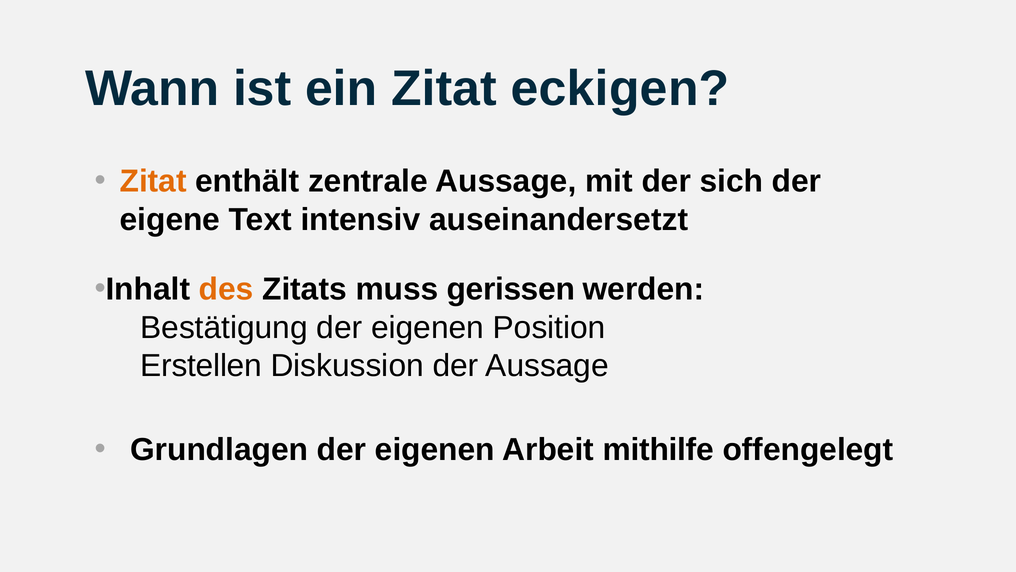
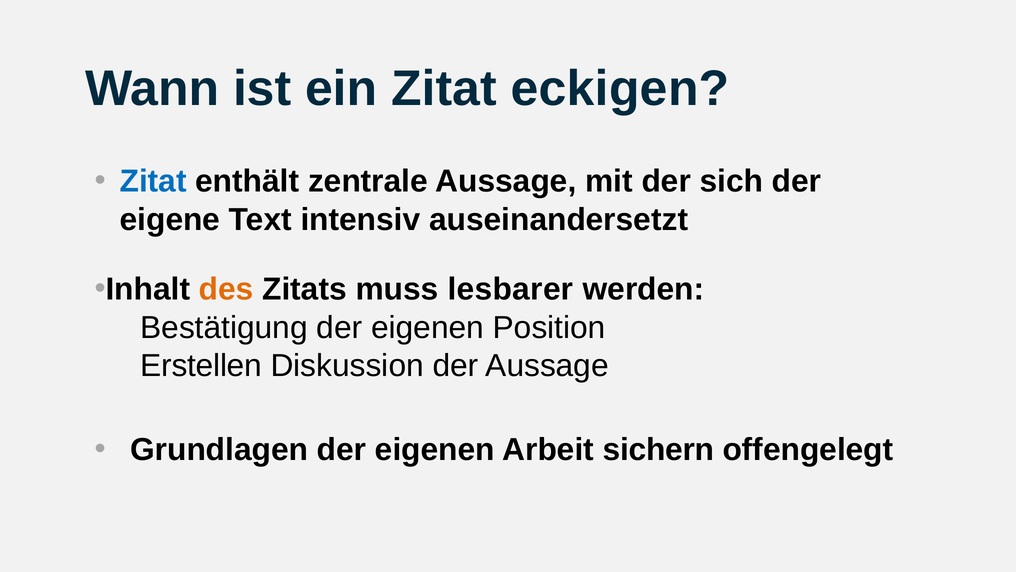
Zitat colour: orange -> blue (153, 181)
gerissen: gerissen -> lesbarer (510, 289)
mithilfe: mithilfe -> sichern (658, 449)
